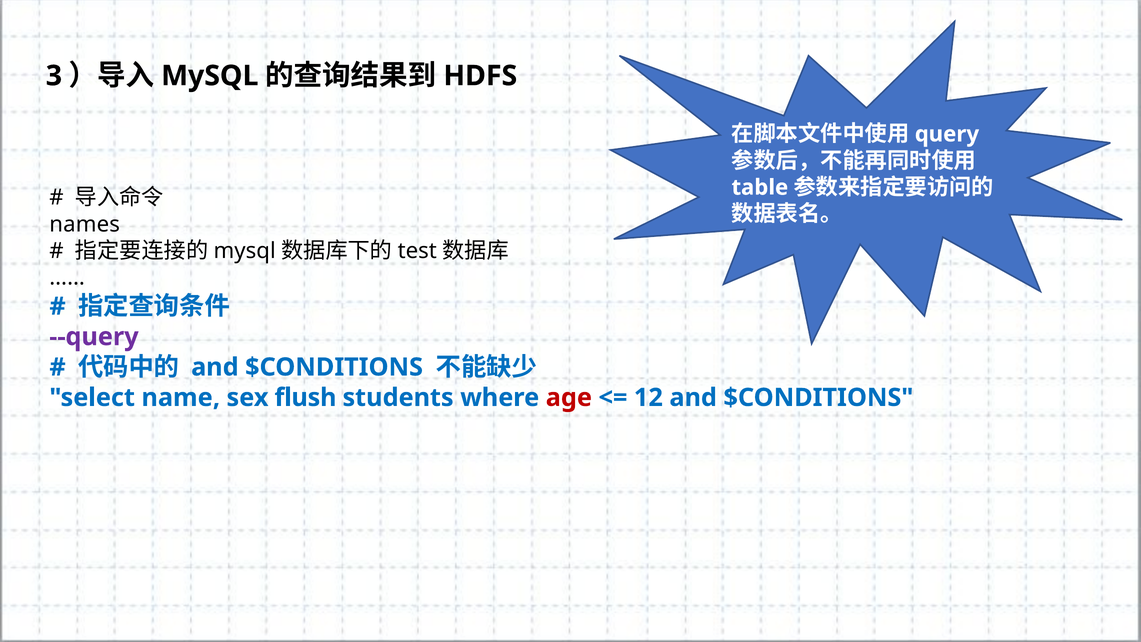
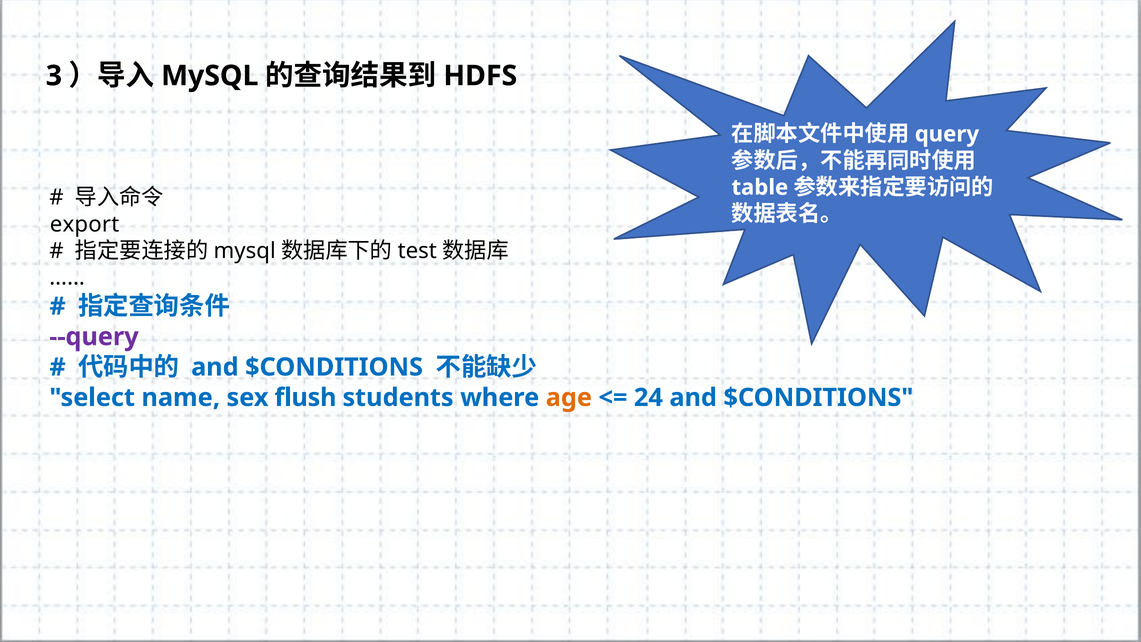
names: names -> export (85, 224)
age colour: red -> orange (569, 398)
12: 12 -> 24 (648, 398)
